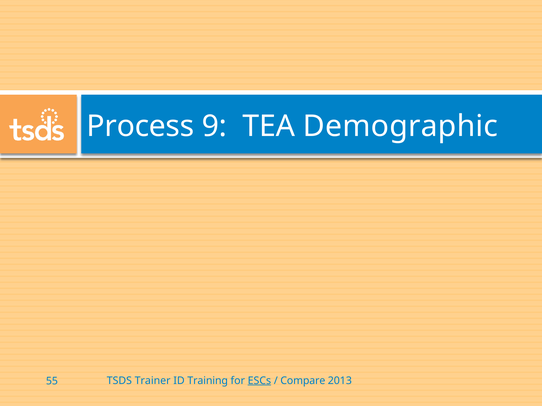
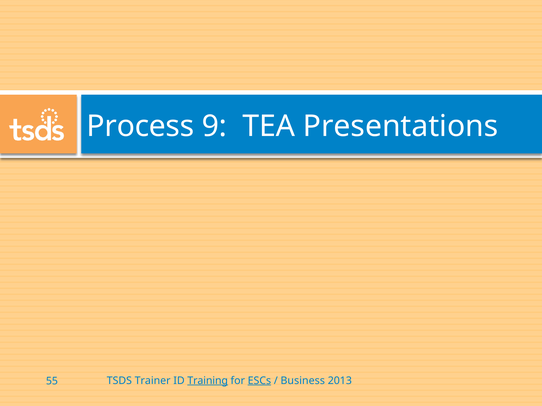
Demographic: Demographic -> Presentations (401, 126)
Training underline: none -> present (208, 381)
Compare: Compare -> Business (303, 381)
